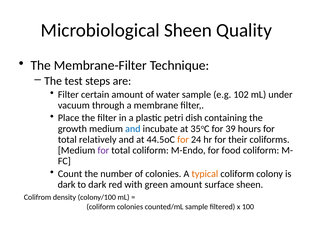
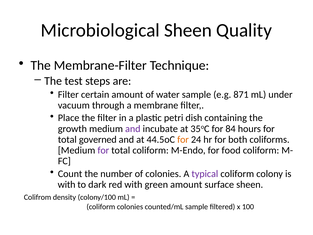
102: 102 -> 871 (241, 94)
and colour: blue -> purple (133, 129)
39: 39 -> 84 (231, 129)
relatively: relatively -> governed (98, 139)
their: their -> both (238, 139)
typical colour: orange -> purple (205, 174)
dark: dark -> with (67, 184)
